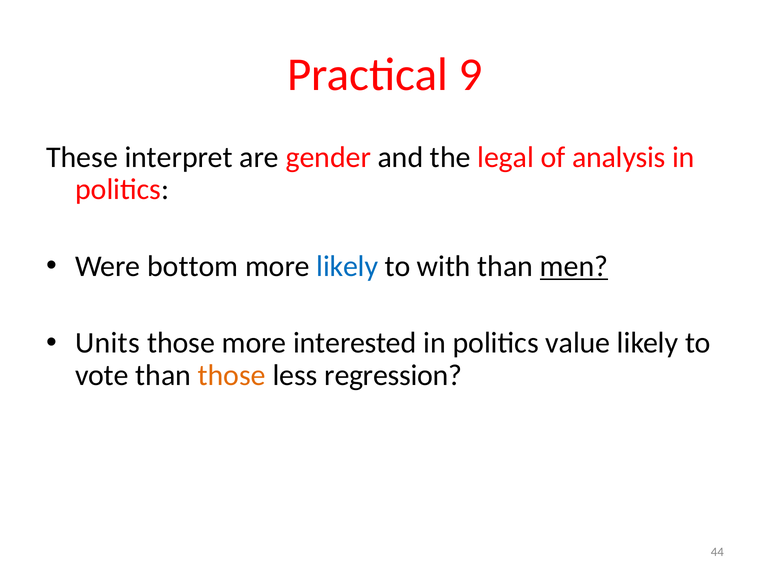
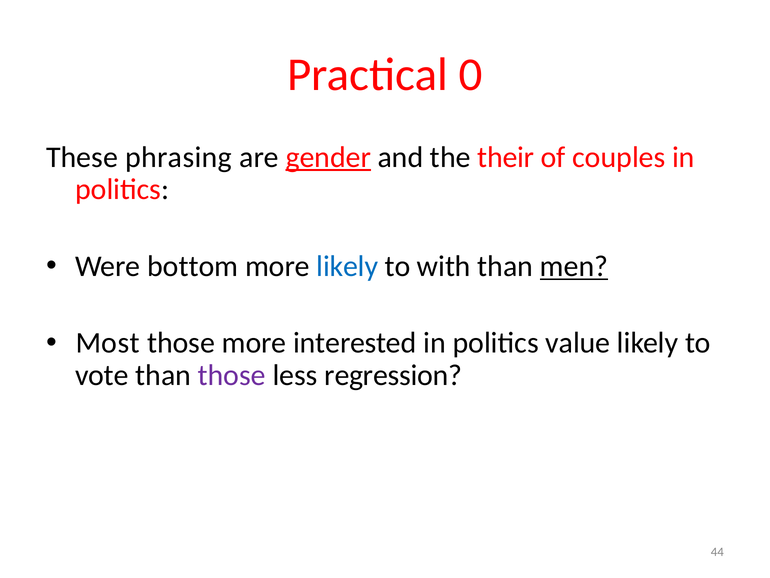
9: 9 -> 0 (471, 75)
interpret: interpret -> phrasing (178, 157)
gender underline: none -> present (328, 157)
legal: legal -> their (506, 157)
analysis: analysis -> couples (619, 157)
Units: Units -> Most (108, 343)
those colour: orange -> purple (232, 375)
